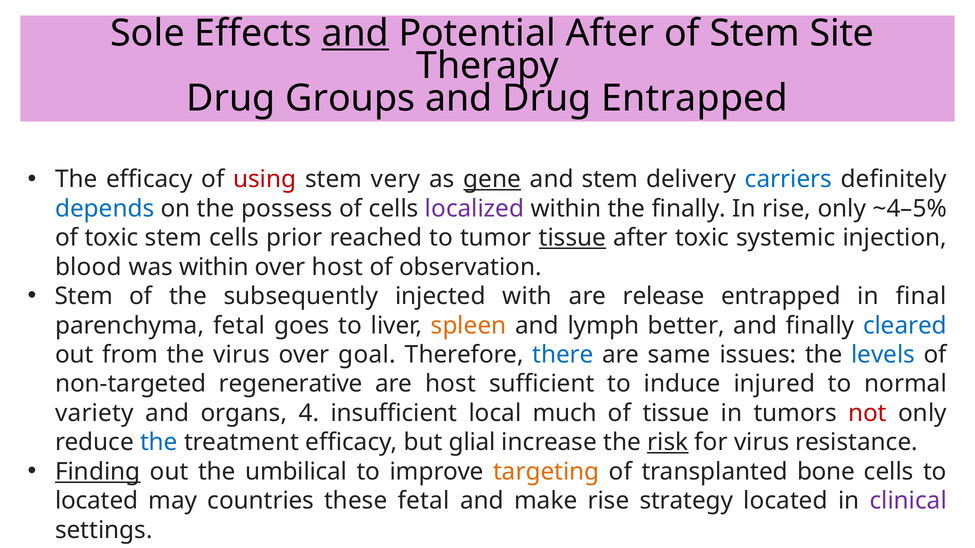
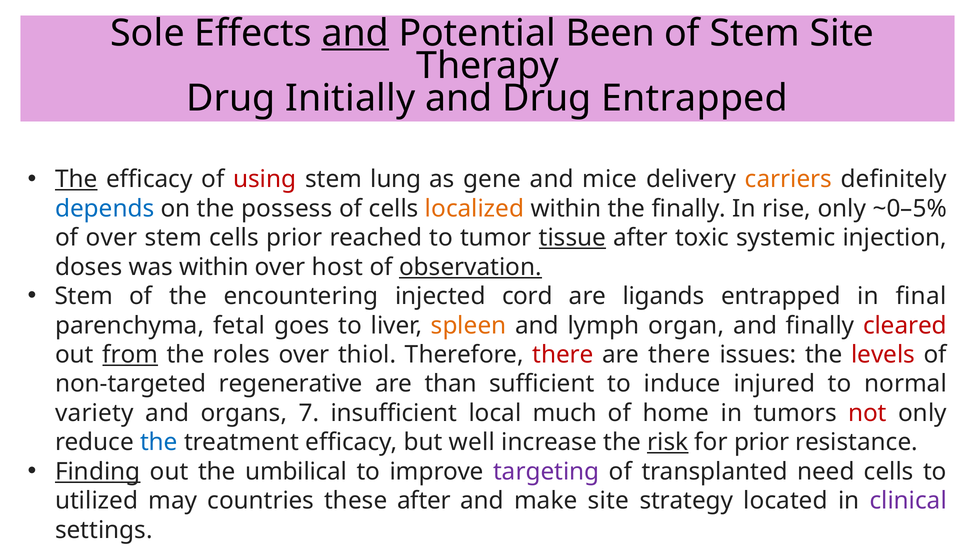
Potential After: After -> Been (610, 33)
Groups: Groups -> Initially (350, 98)
The underline: none -> present (76, 180)
very: very -> lung (396, 180)
gene underline: present -> none (492, 180)
and stem: stem -> mice (610, 180)
carriers colour: blue -> orange (788, 180)
localized colour: purple -> orange (475, 209)
~4–5%: ~4–5% -> ~0–5% (910, 209)
of toxic: toxic -> over (111, 238)
blood: blood -> doses (89, 267)
observation underline: none -> present (470, 267)
subsequently: subsequently -> encountering (301, 297)
with: with -> cord (527, 297)
release: release -> ligands (664, 297)
better: better -> organ (686, 326)
cleared colour: blue -> red (905, 326)
from underline: none -> present (130, 355)
the virus: virus -> roles (242, 355)
goal: goal -> thiol (367, 355)
there colour: blue -> red (563, 355)
are same: same -> there (679, 355)
levels colour: blue -> red (883, 355)
are host: host -> than (451, 384)
4: 4 -> 7 (309, 414)
of tissue: tissue -> home (676, 414)
glial: glial -> well (472, 443)
for virus: virus -> prior (762, 443)
targeting colour: orange -> purple (546, 472)
bone: bone -> need (826, 472)
located: located -> utilized (97, 501)
these fetal: fetal -> after (424, 501)
make rise: rise -> site (608, 501)
